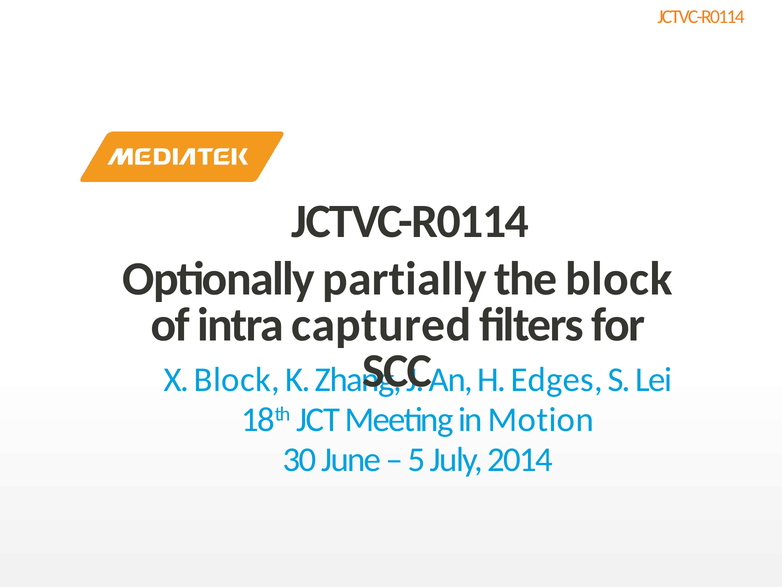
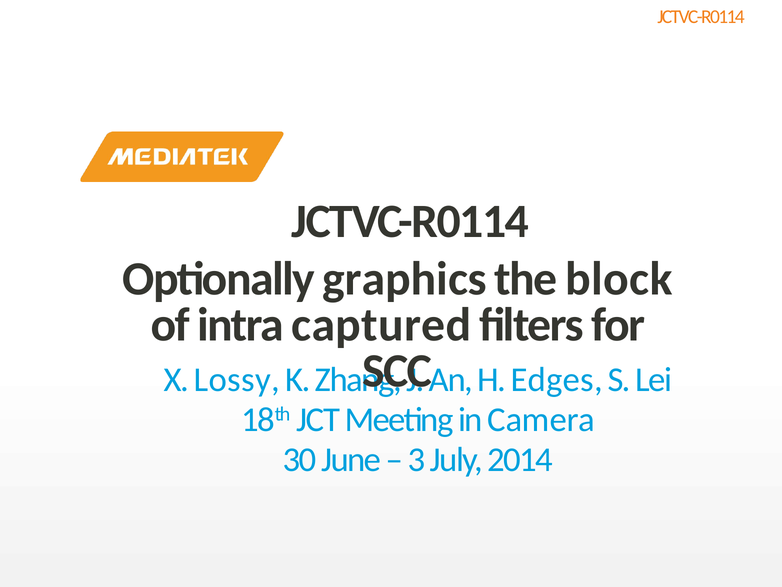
partially: partially -> graphics (405, 279)
X Block: Block -> Lossy (237, 380)
Motion: Motion -> Camera (541, 419)
5: 5 -> 3 (417, 459)
